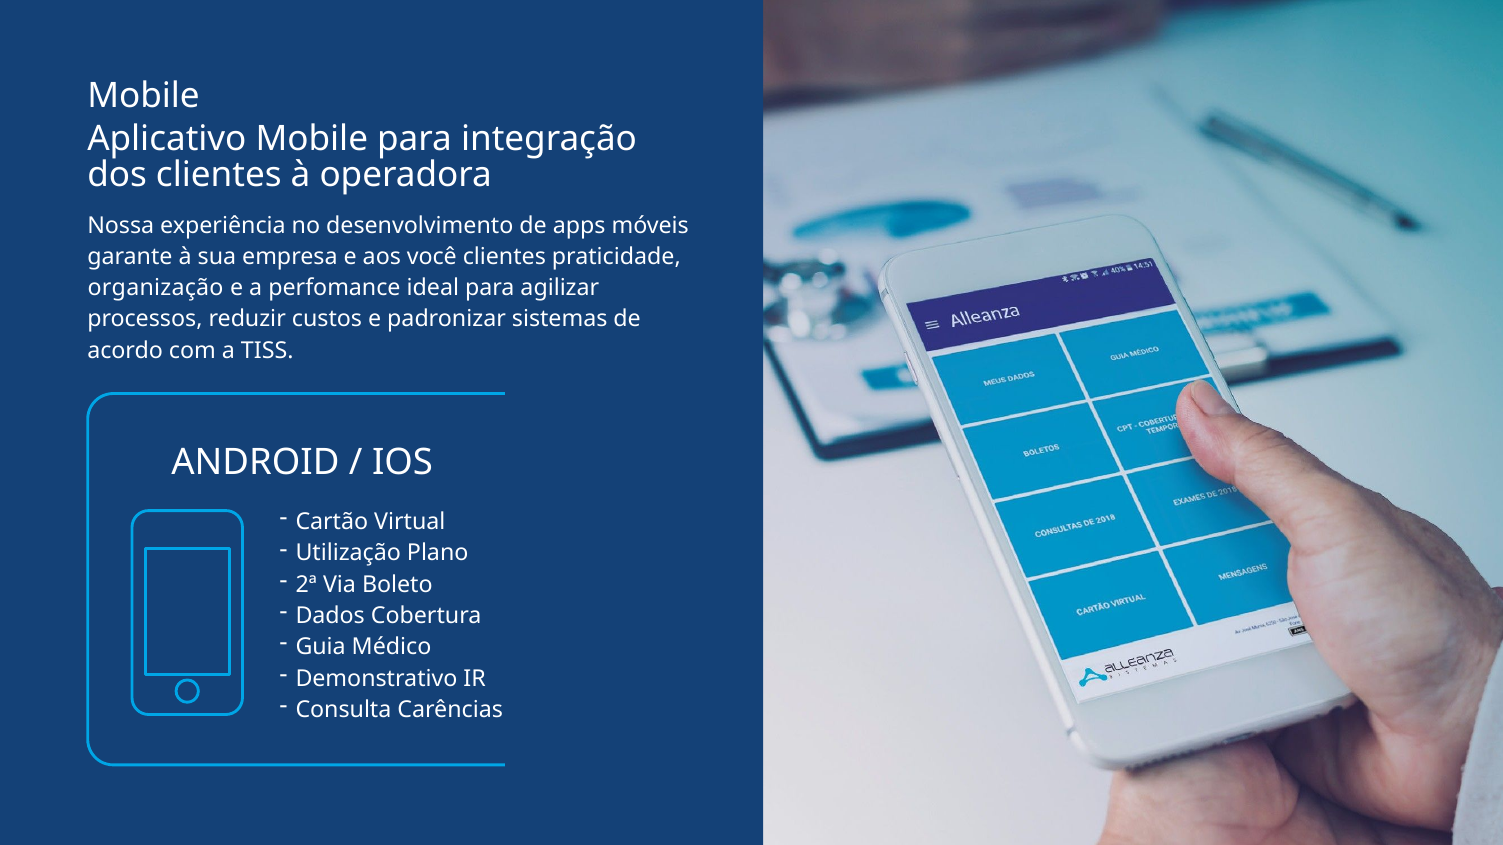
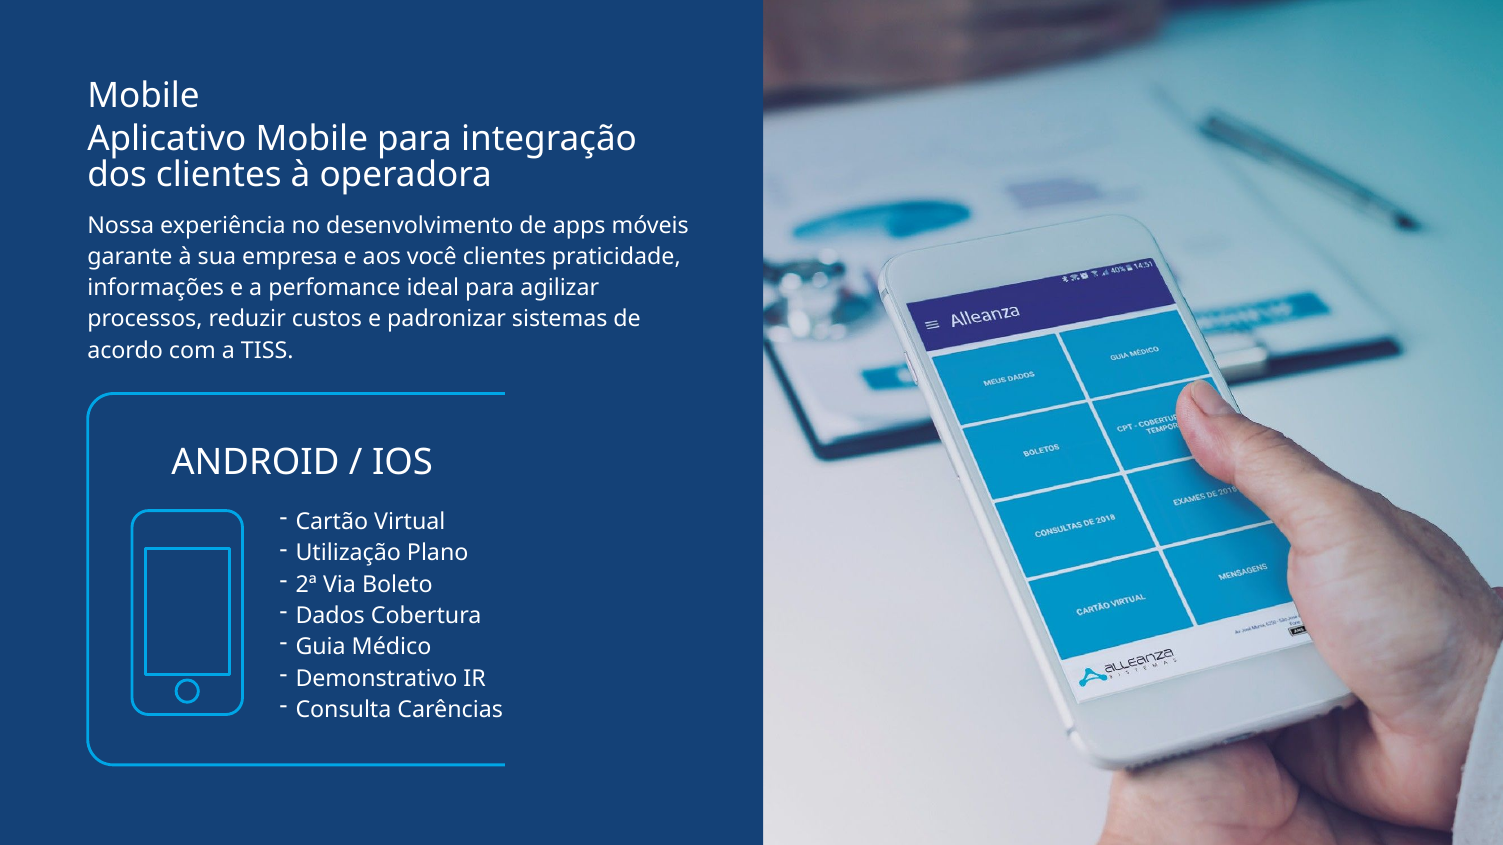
organização: organização -> informações (156, 288)
